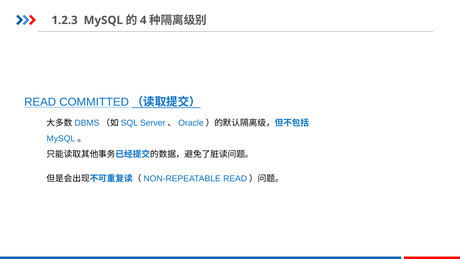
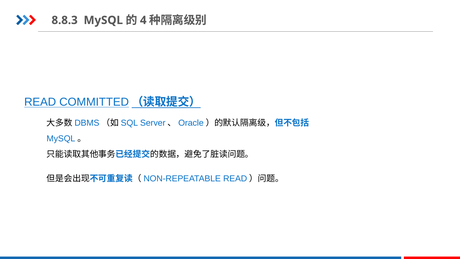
1.2.3: 1.2.3 -> 8.8.3 (65, 20)
